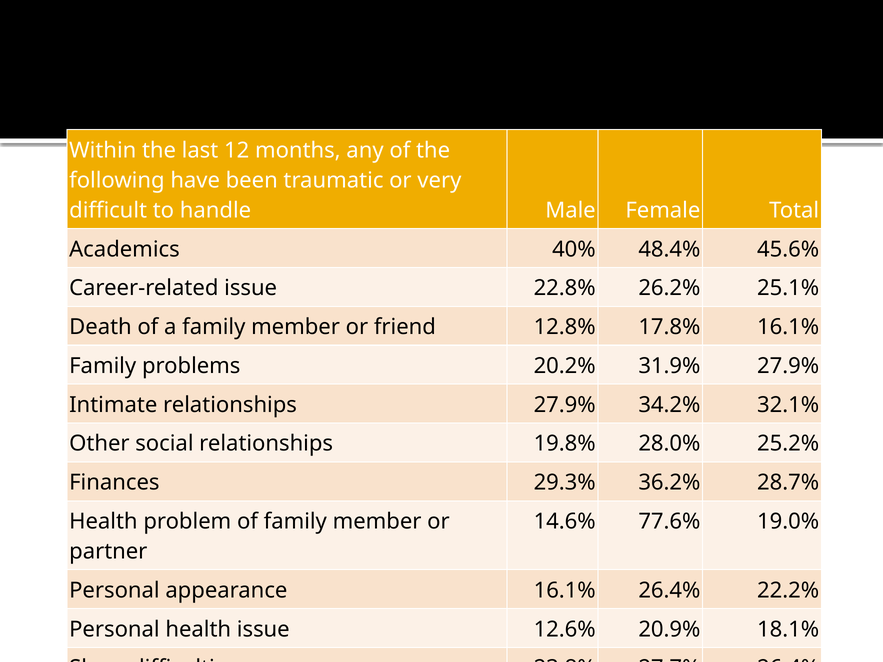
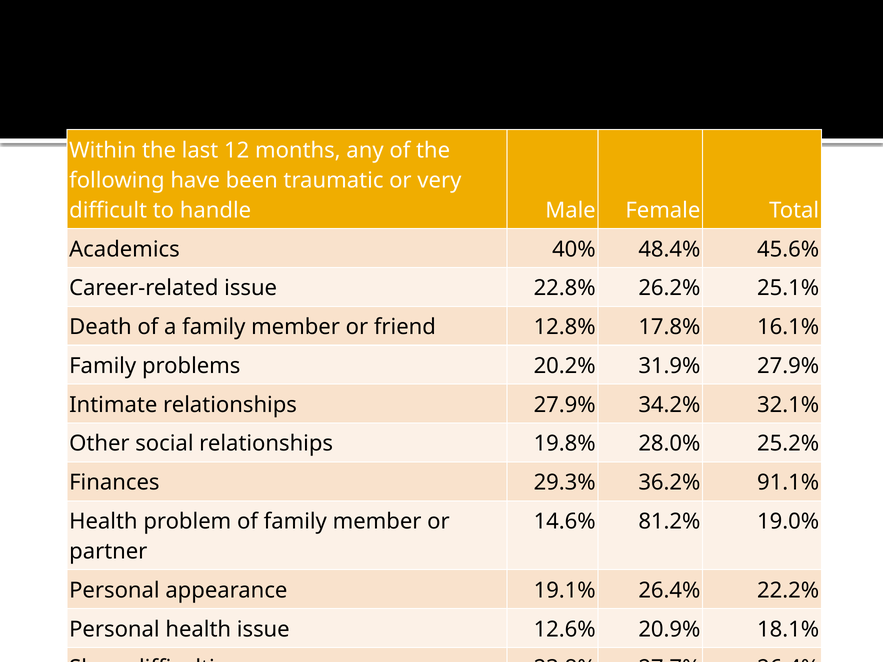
28.7%: 28.7% -> 91.1% (788, 483)
77.6%: 77.6% -> 81.2% (669, 522)
appearance 16.1%: 16.1% -> 19.1% (565, 591)
